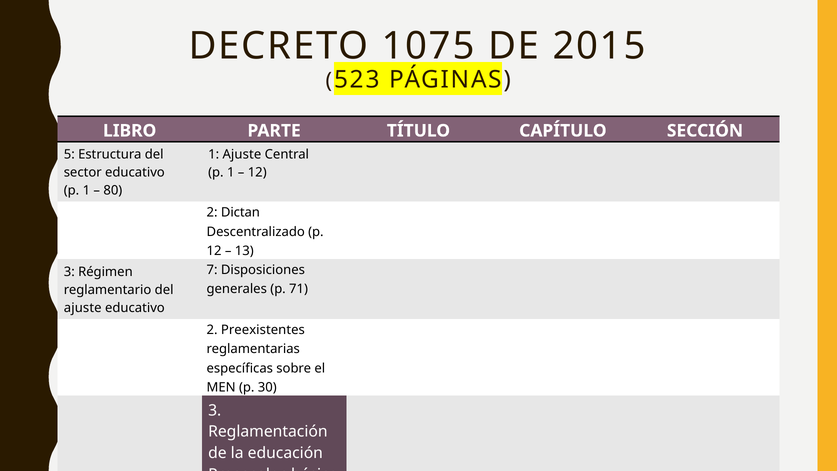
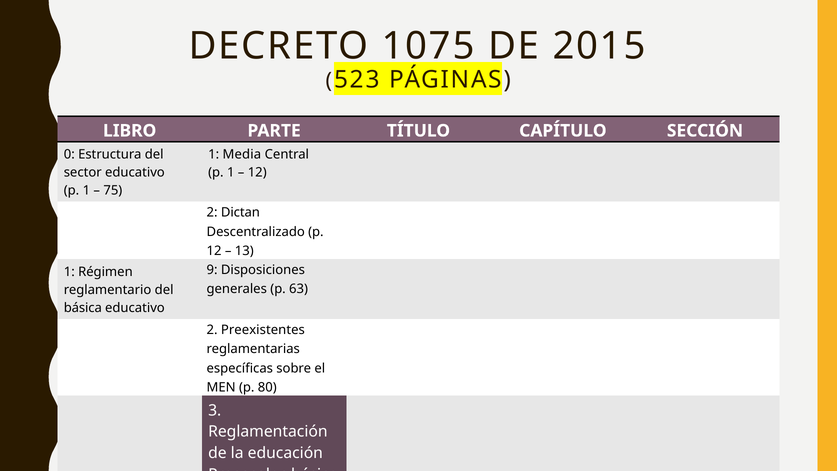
5: 5 -> 0 (69, 154)
1 Ajuste: Ajuste -> Media (242, 154)
80: 80 -> 75 (113, 190)
7: 7 -> 9 (212, 270)
3: 3 -> 1 (69, 272)
71: 71 -> 63 (299, 289)
ajuste: ajuste -> básica (83, 308)
30: 30 -> 80 (267, 387)
